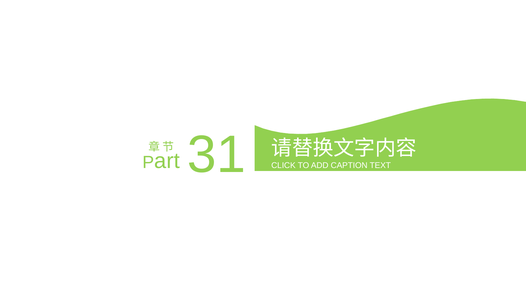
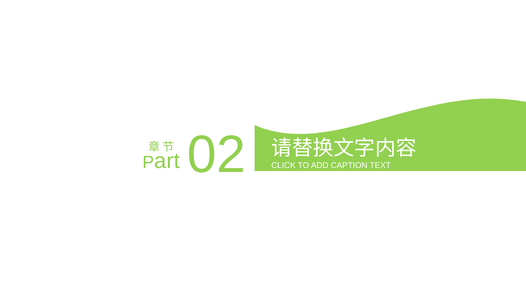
31: 31 -> 02 (217, 155)
